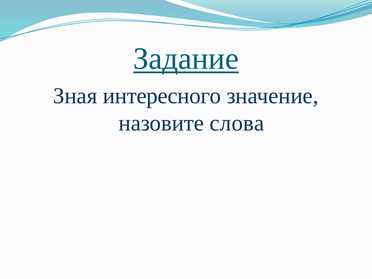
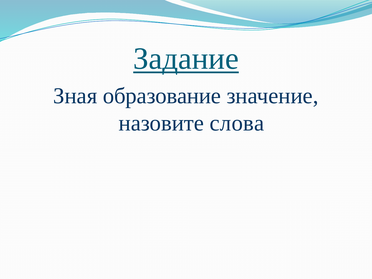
интересного: интересного -> образование (162, 96)
